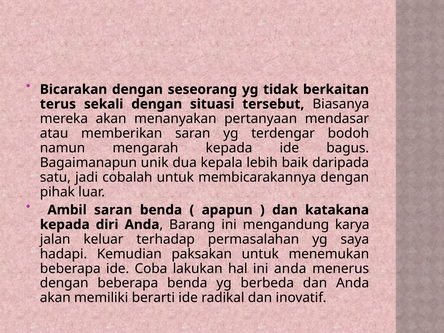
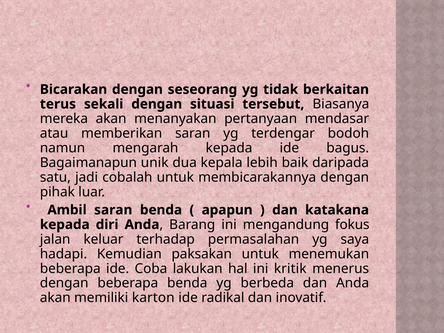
karya: karya -> fokus (352, 225)
ini anda: anda -> kritik (290, 269)
berarti: berarti -> karton (153, 298)
